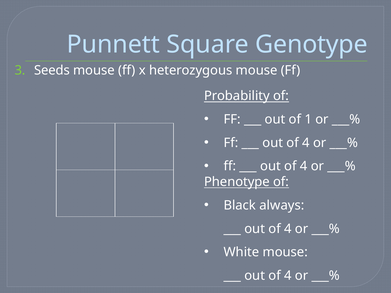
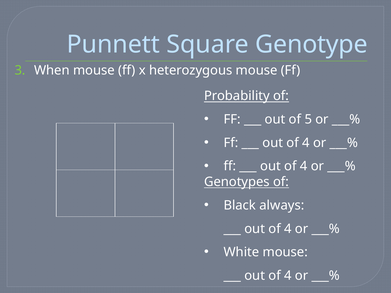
Seeds: Seeds -> When (52, 70)
1: 1 -> 5 (308, 119)
Phenotype: Phenotype -> Genotypes (237, 182)
